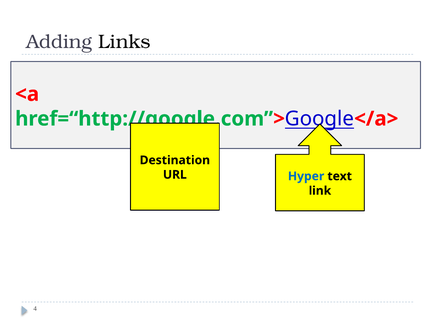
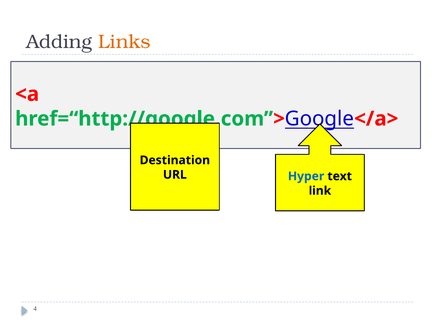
Links colour: black -> orange (124, 42)
